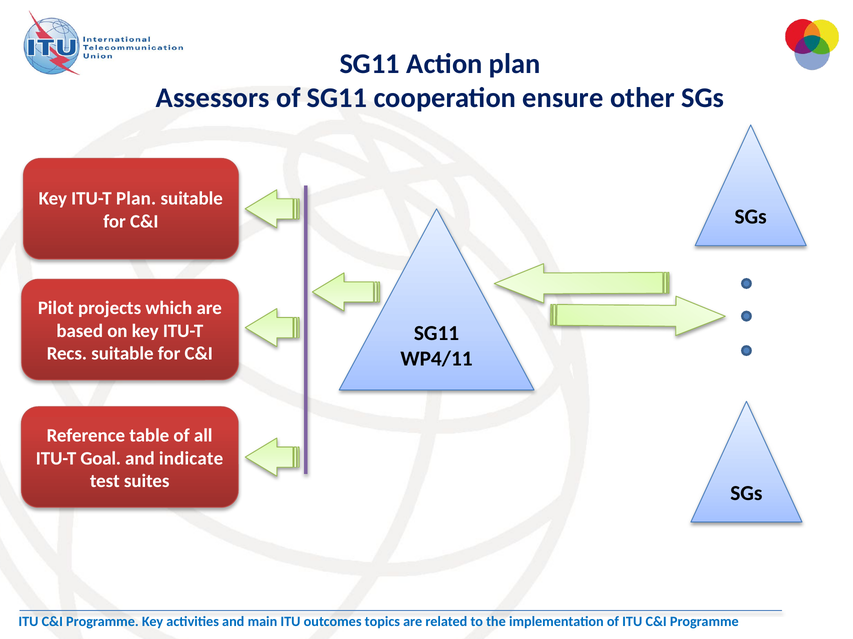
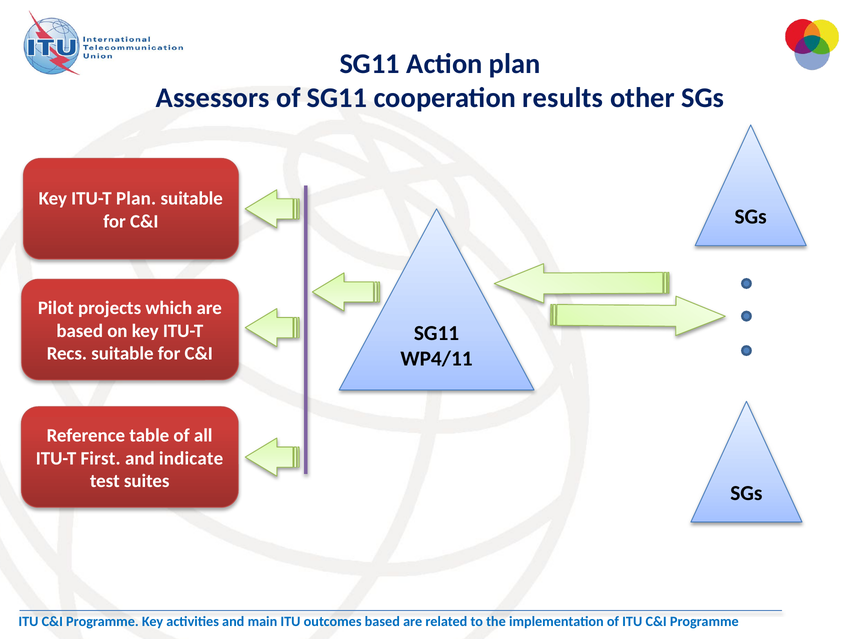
ensure: ensure -> results (563, 98)
Goal: Goal -> First (101, 459)
topics: topics -> based (382, 622)
